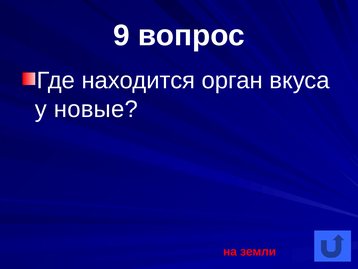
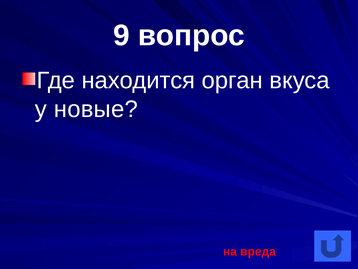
земли: земли -> вреда (258, 251)
